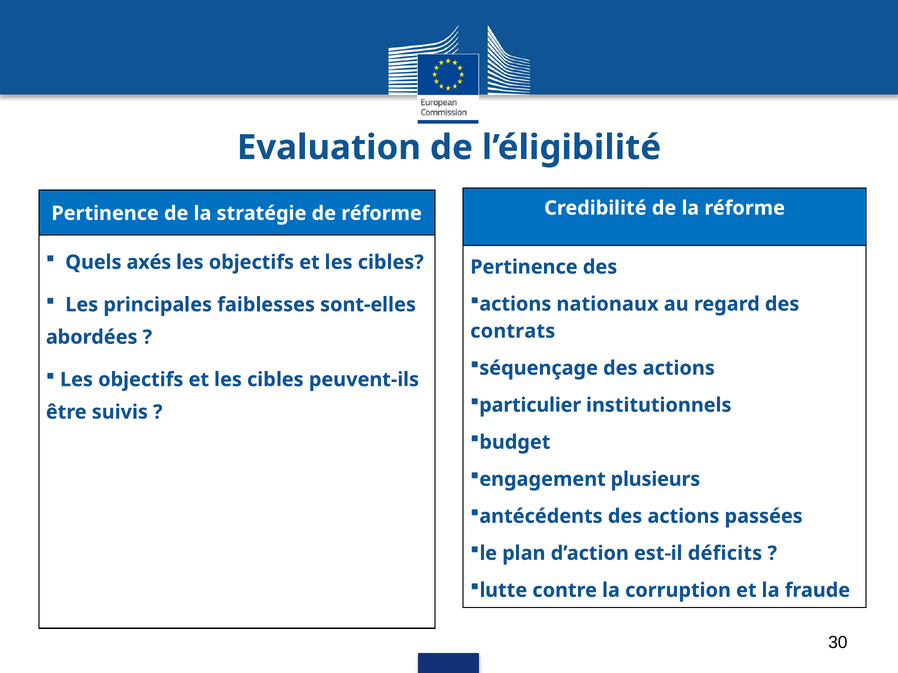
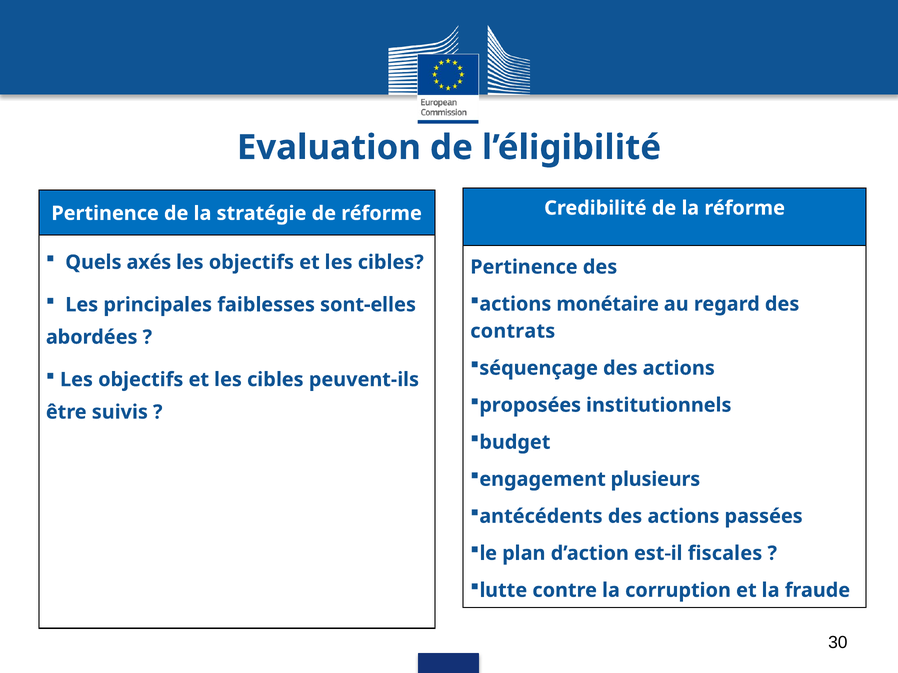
nationaux: nationaux -> monétaire (608, 304)
particulier: particulier -> proposées (530, 405)
déficits: déficits -> fiscales (725, 554)
